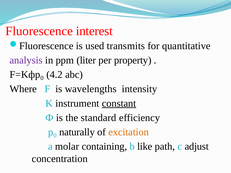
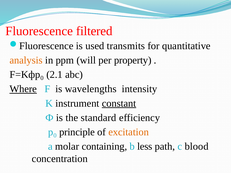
interest: interest -> filtered (94, 31)
analysis colour: purple -> orange (26, 60)
liter: liter -> will (86, 60)
4.2: 4.2 -> 2.1 (54, 75)
Where underline: none -> present (23, 89)
naturally: naturally -> principle (77, 132)
like: like -> less (145, 147)
adjust: adjust -> blood (197, 147)
